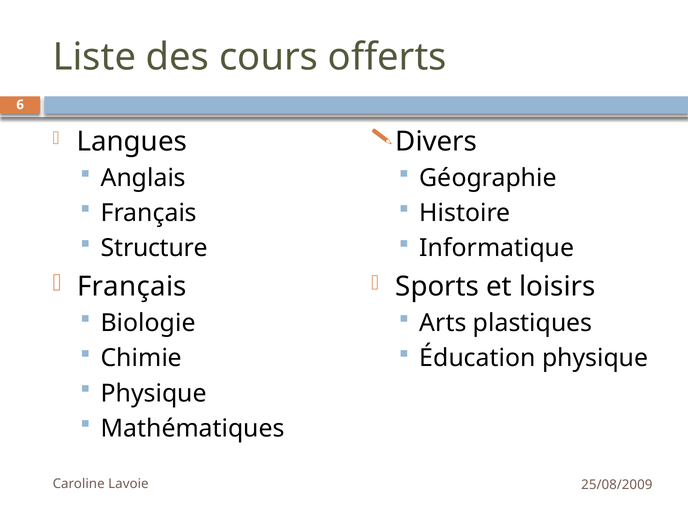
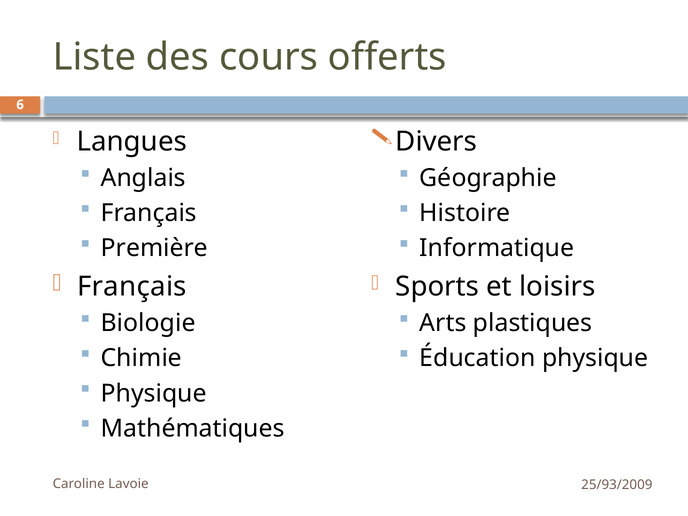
Structure: Structure -> Première (154, 248)
25/08/2009: 25/08/2009 -> 25/93/2009 (617, 485)
